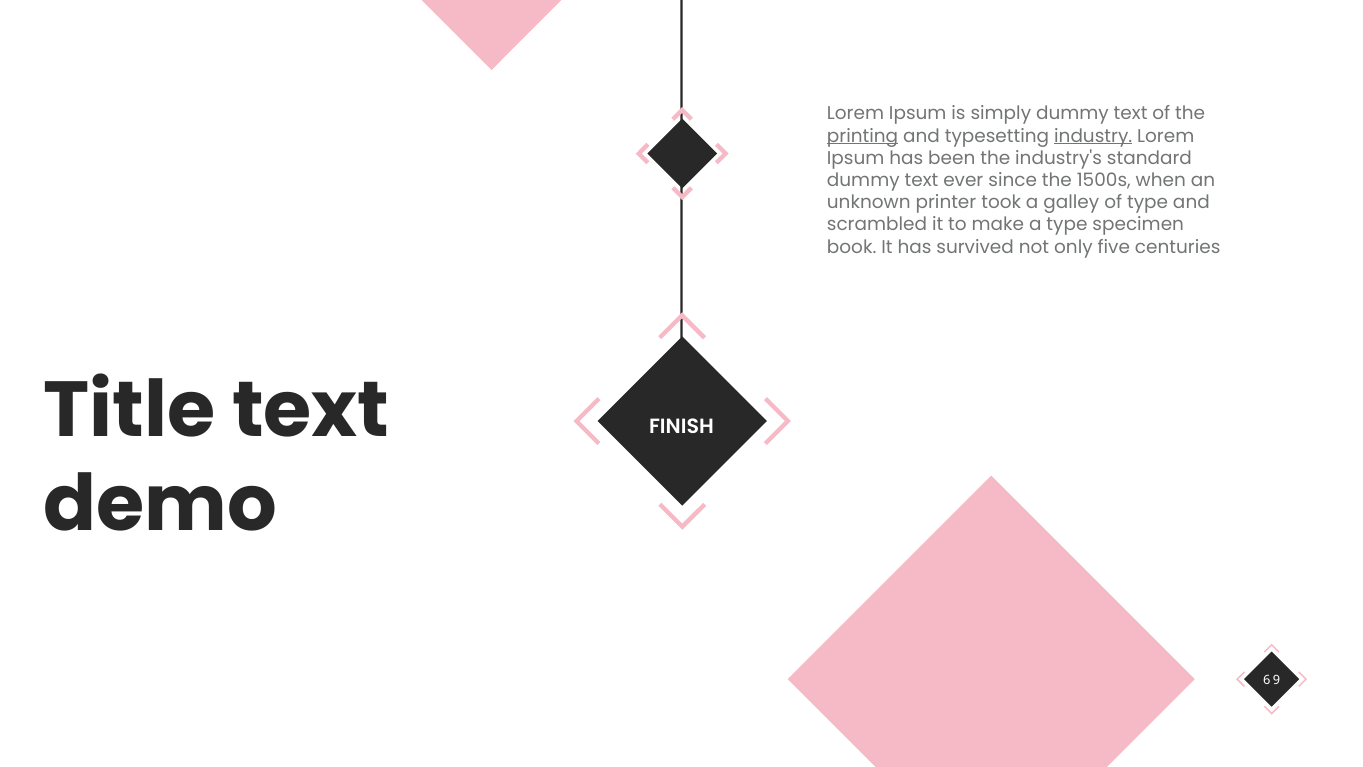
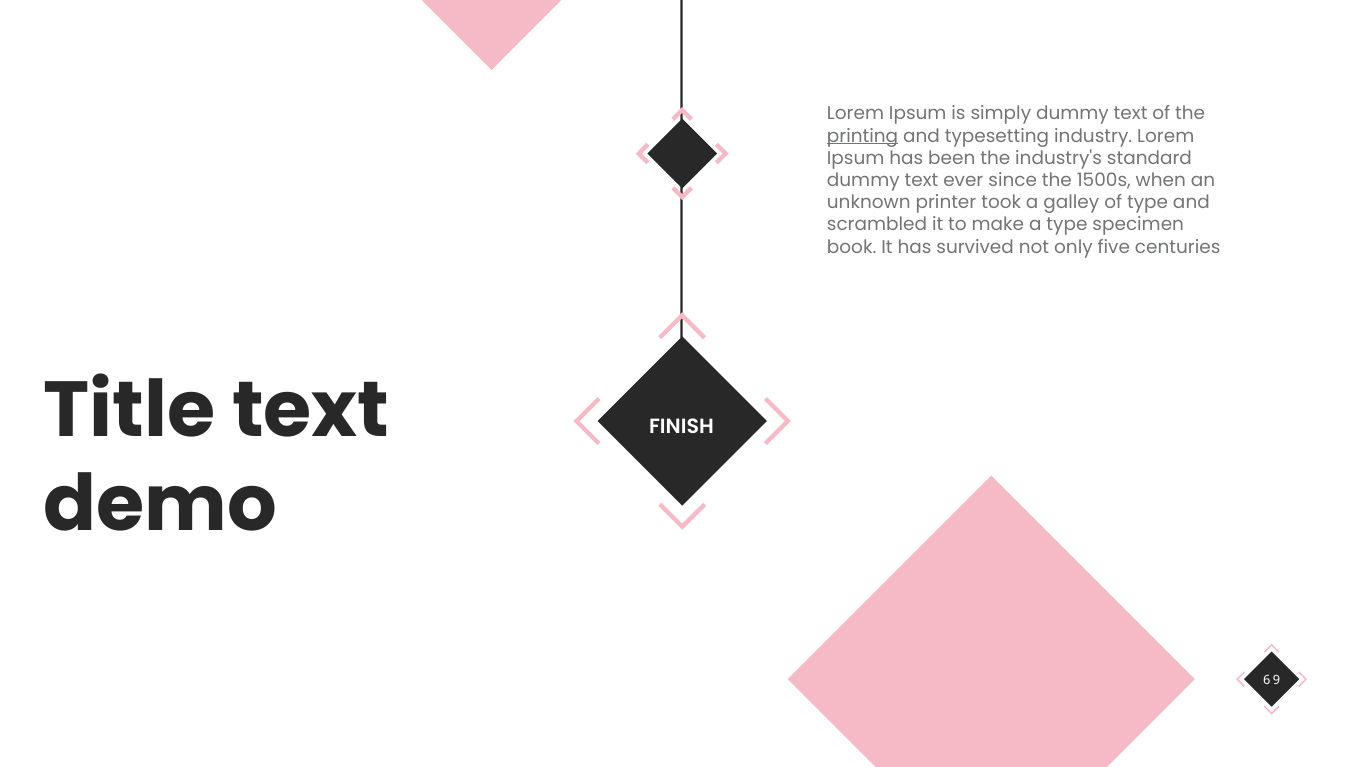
industry underline: present -> none (1093, 136)
